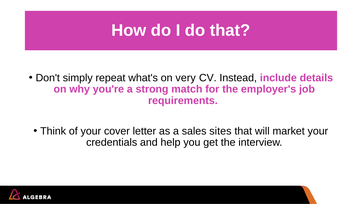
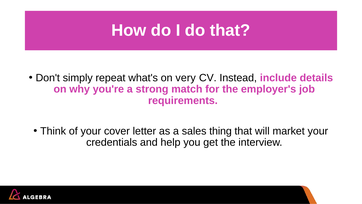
sites: sites -> thing (221, 131)
